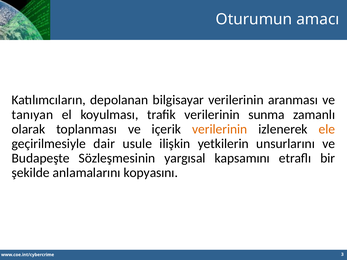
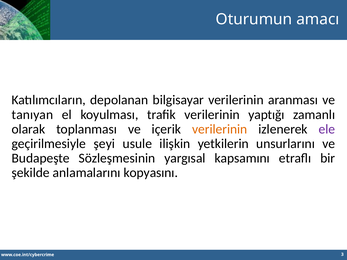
sunma: sunma -> yaptığı (266, 115)
ele colour: orange -> purple (327, 129)
dair: dair -> şeyi (104, 144)
